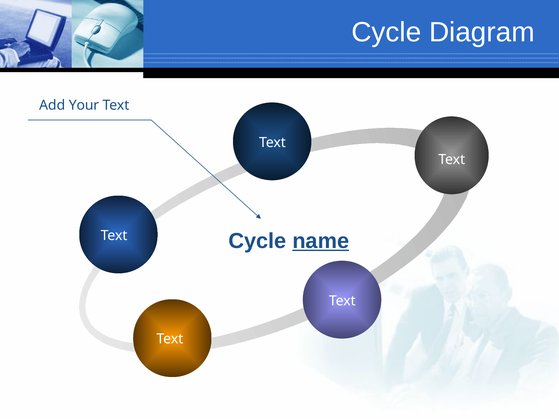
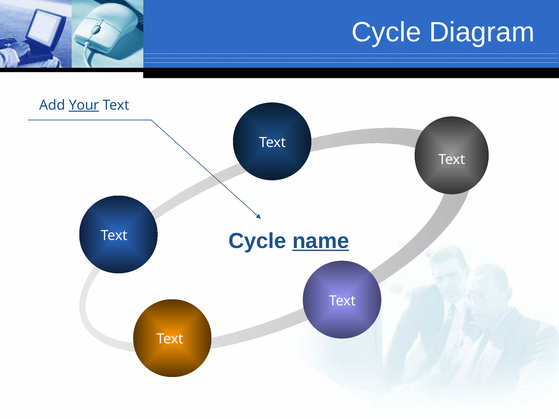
Your underline: none -> present (84, 105)
